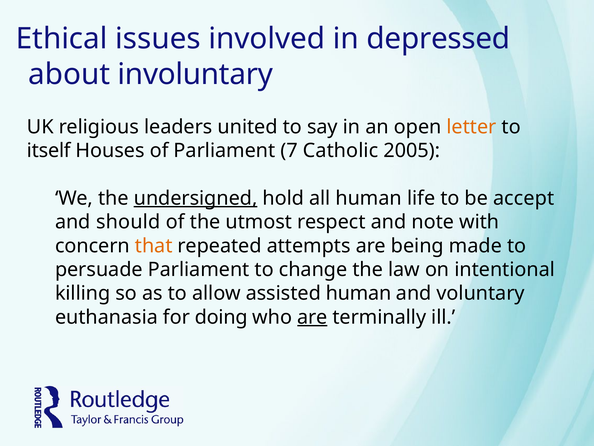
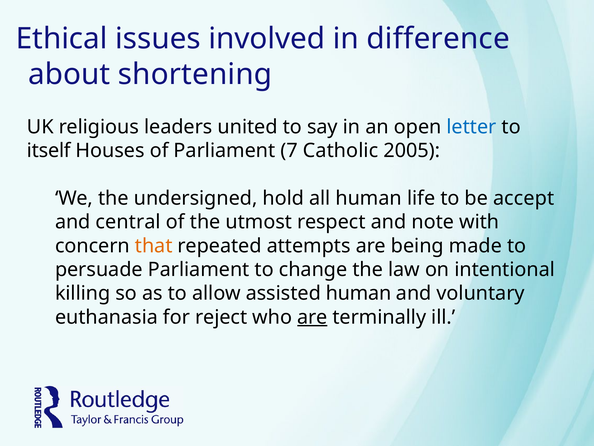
depressed: depressed -> difference (438, 39)
involuntary: involuntary -> shortening (195, 74)
letter colour: orange -> blue (471, 127)
undersigned underline: present -> none (196, 198)
should: should -> central (128, 222)
doing: doing -> reject (221, 317)
